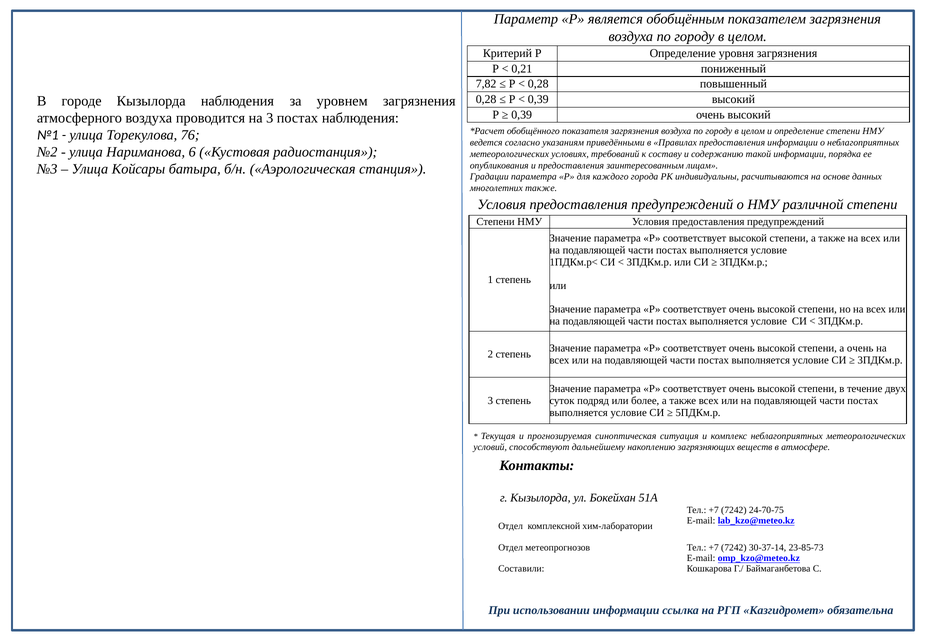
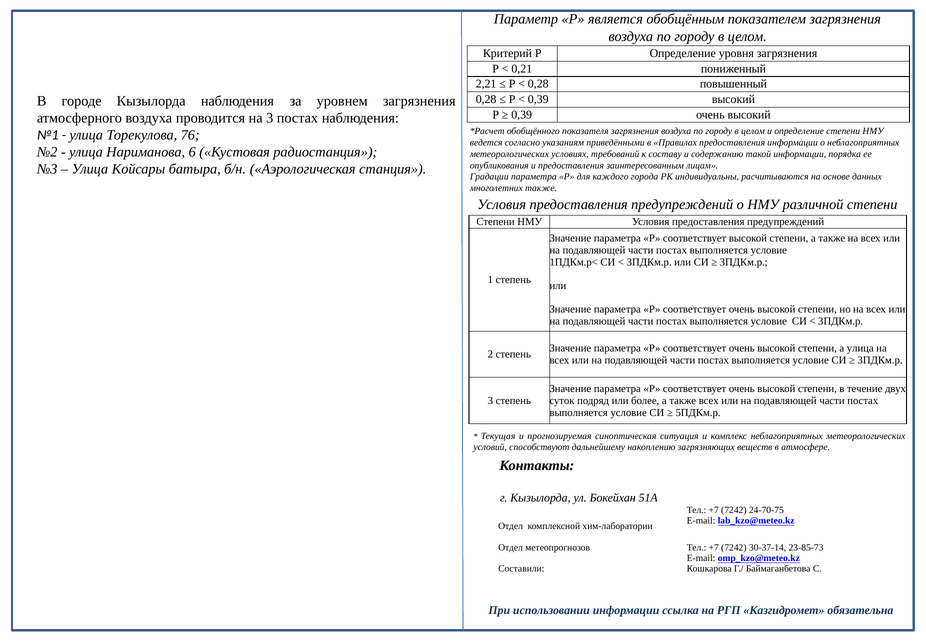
7,82: 7,82 -> 2,21 (486, 84)
а очень: очень -> улица (860, 348)
